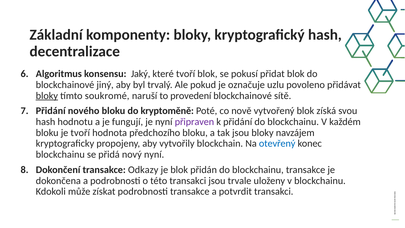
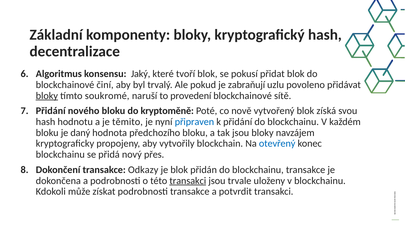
jiný: jiný -> činí (105, 85)
označuje: označuje -> zabraňují (247, 85)
fungují: fungují -> těmito (127, 122)
připraven colour: purple -> blue (194, 122)
je tvoří: tvoří -> daný (80, 133)
nový nyní: nyní -> přes (154, 154)
transakci underline: none -> present (188, 181)
